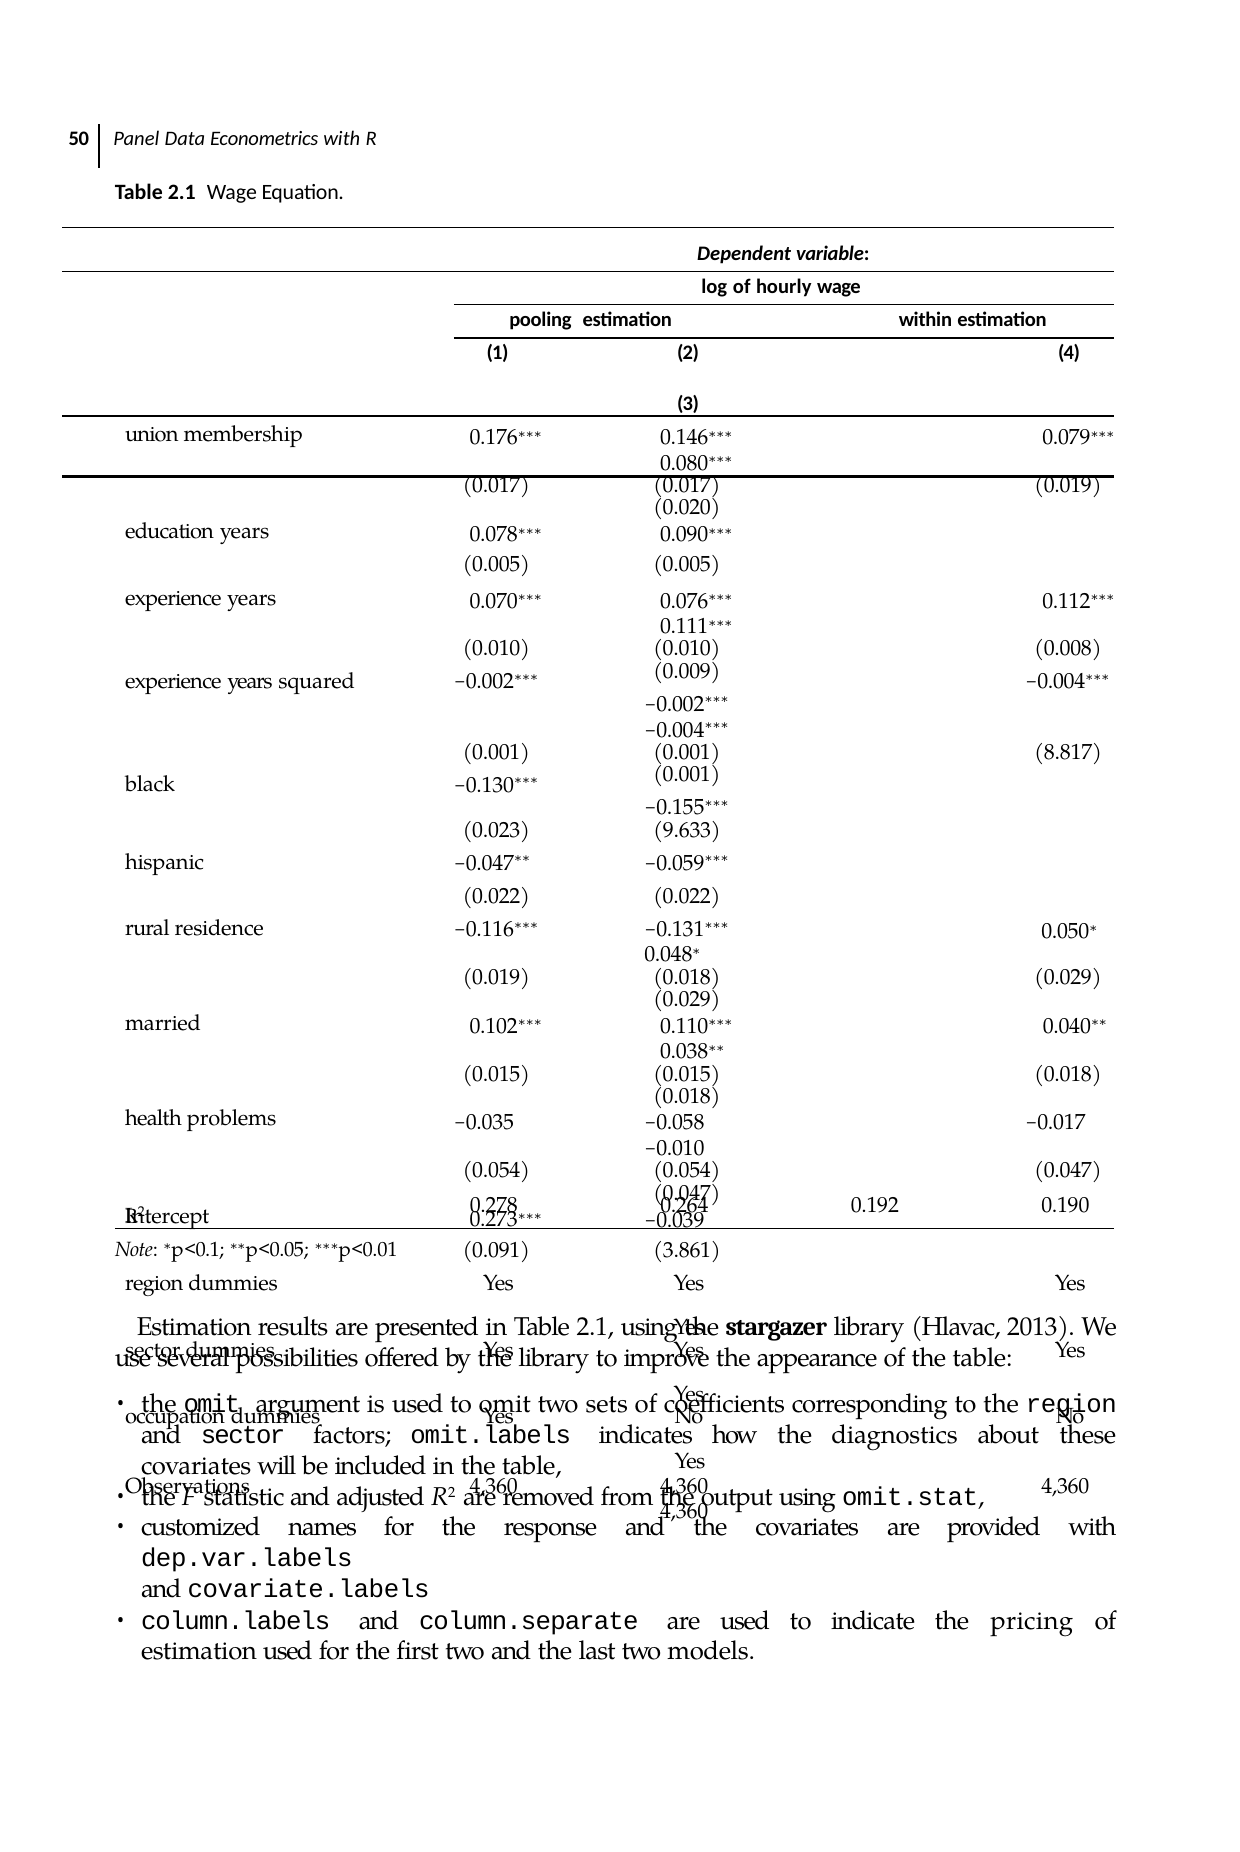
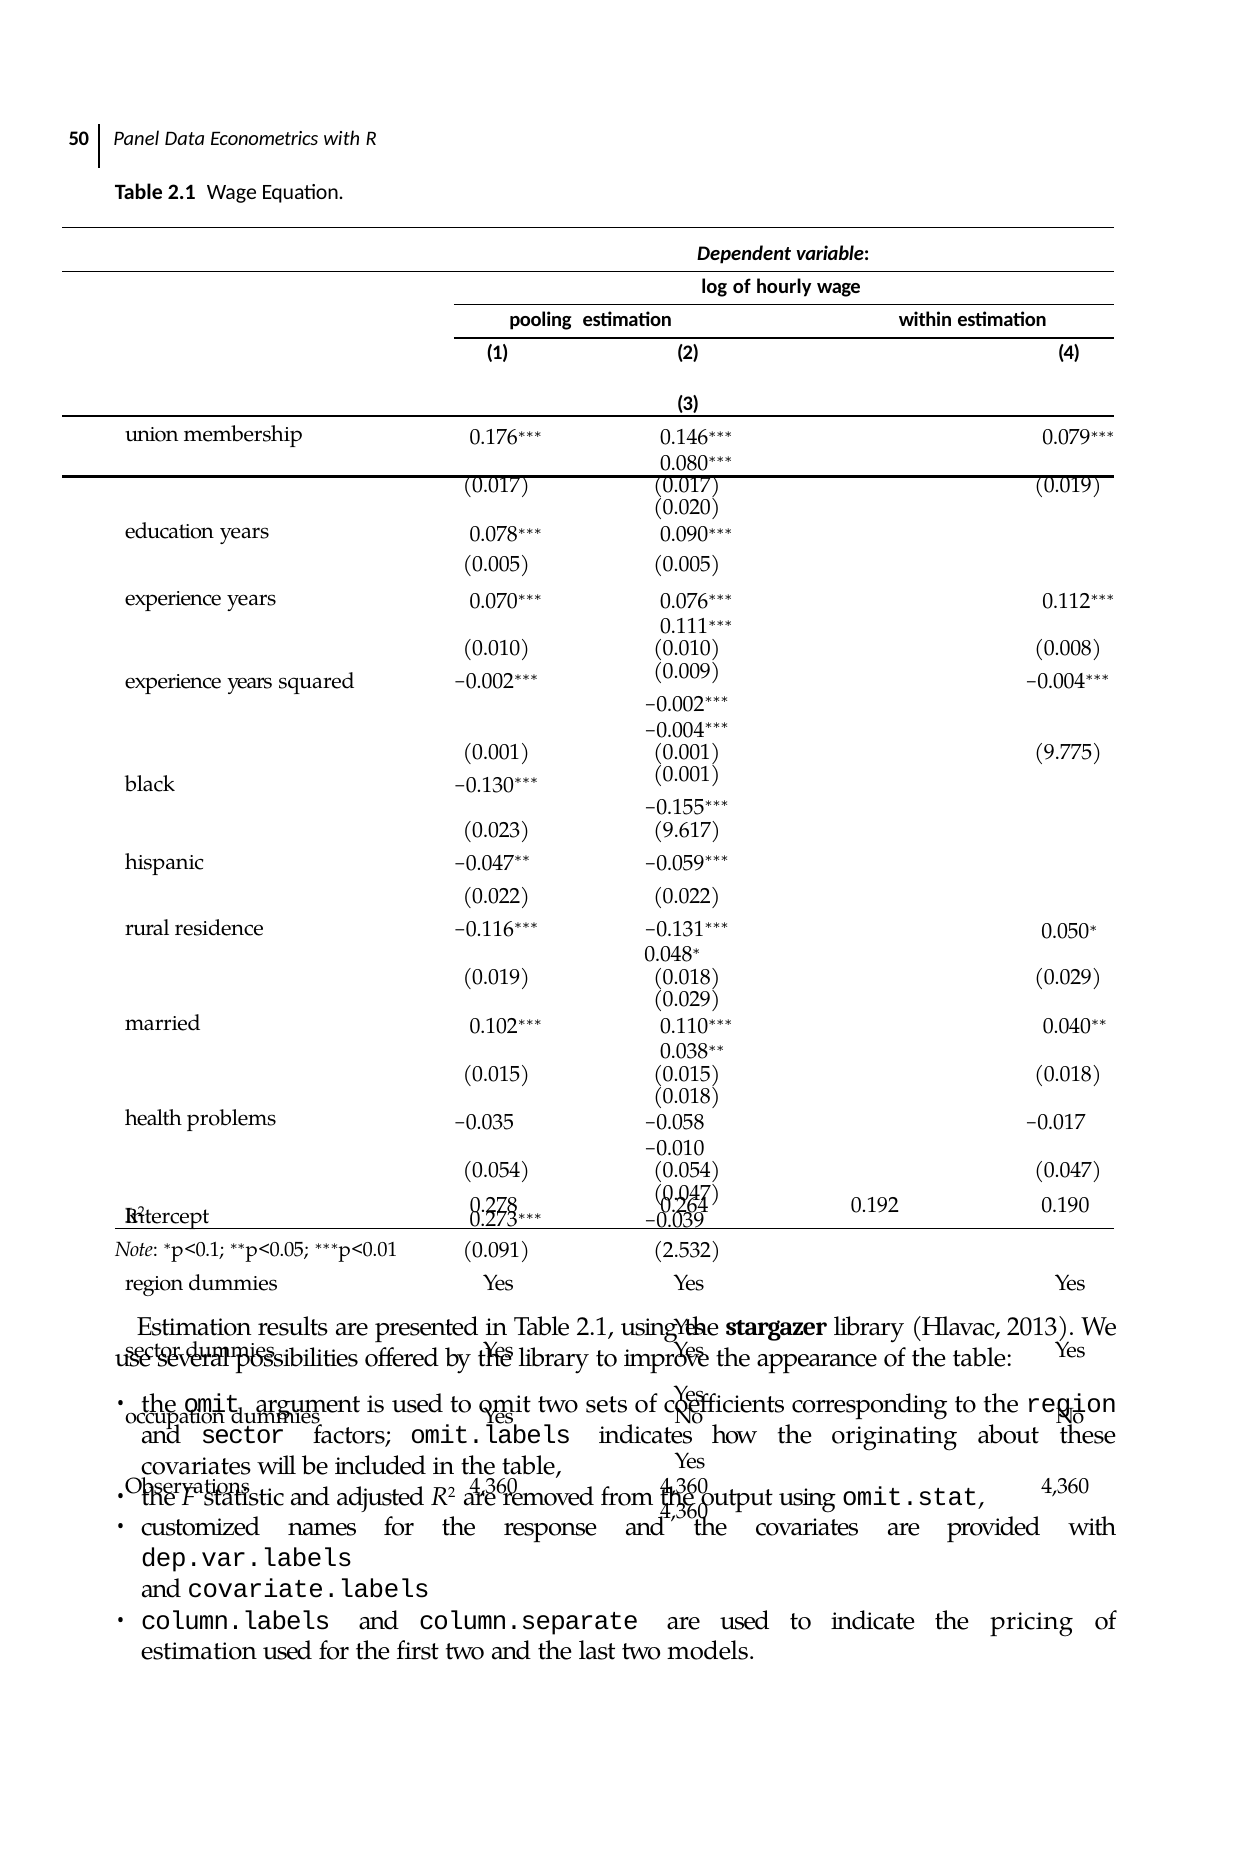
8.817: 8.817 -> 9.775 (1068, 752)
9.633: 9.633 -> 9.617 (687, 830)
3.861: 3.861 -> 2.532 (687, 1250)
diagnostics: diagnostics -> originating (894, 1435)
